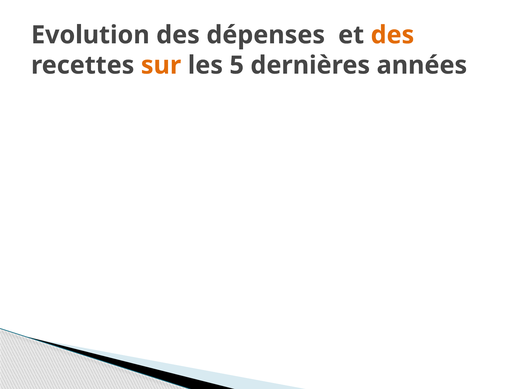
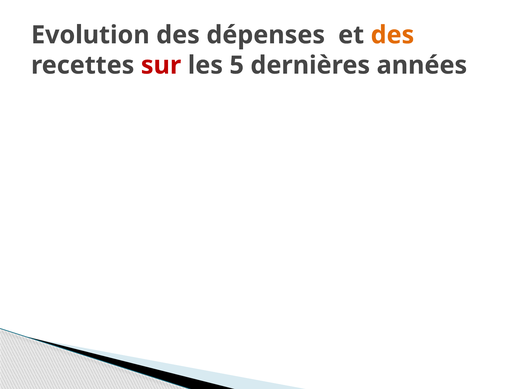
sur colour: orange -> red (161, 65)
